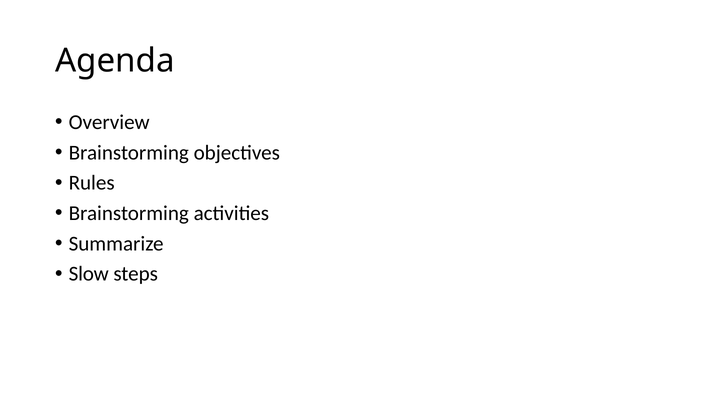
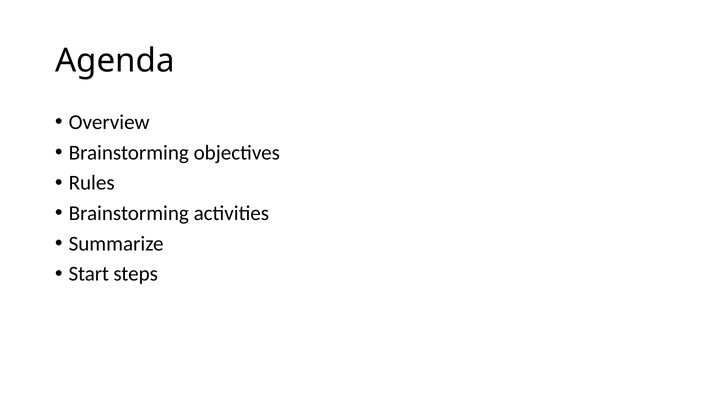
Slow: Slow -> Start (89, 274)
